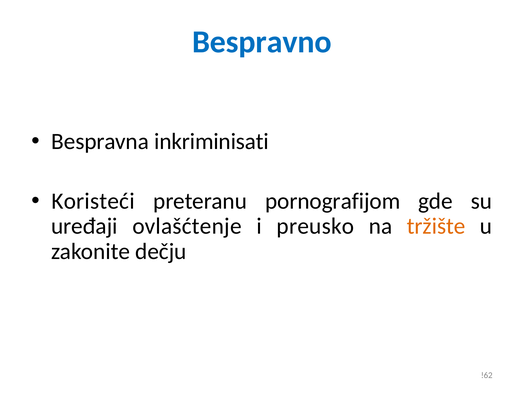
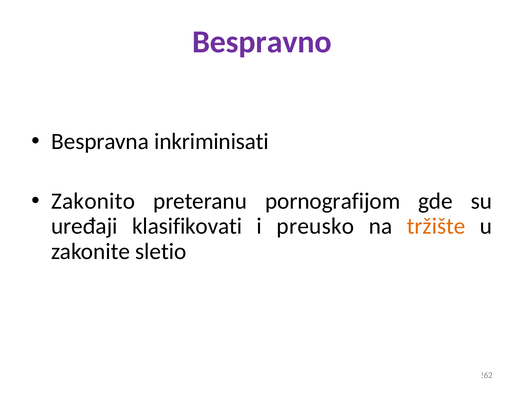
Bespravno colour: blue -> purple (262, 42)
Koristeći: Koristeći -> Zakonito (93, 201)
ovlašćtenje: ovlašćtenje -> klasifikovati (187, 226)
dečju: dečju -> sletio (161, 251)
